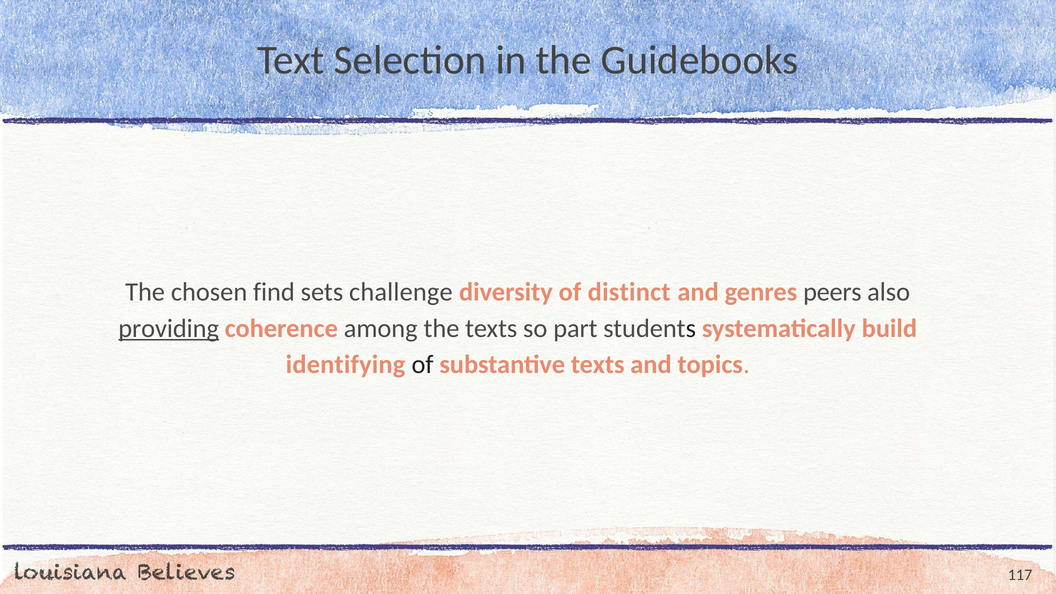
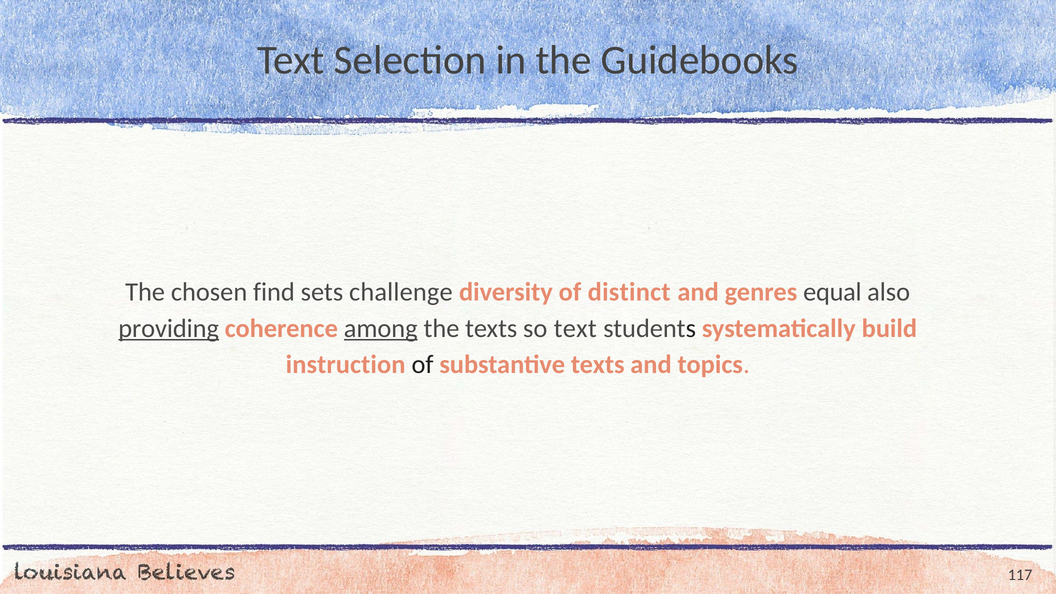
peers: peers -> equal (832, 292)
among underline: none -> present (381, 328)
so part: part -> text (575, 328)
identifying: identifying -> instruction (346, 365)
